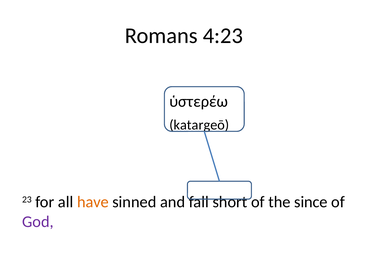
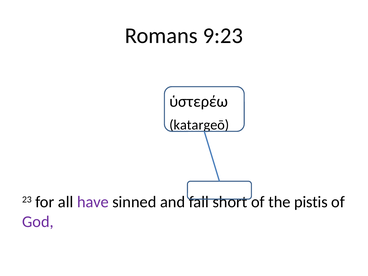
4:23: 4:23 -> 9:23 (223, 36)
have colour: orange -> purple (93, 202)
since: since -> pistis (311, 202)
